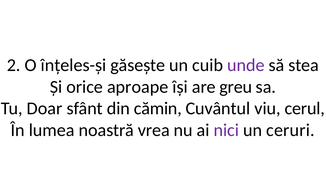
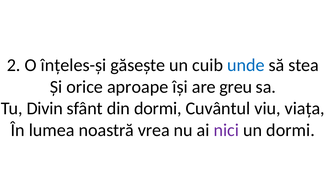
unde colour: purple -> blue (246, 65)
Doar: Doar -> Divin (45, 109)
din cămin: cămin -> dormi (158, 109)
cerul: cerul -> viața (305, 109)
un ceruri: ceruri -> dormi (291, 130)
